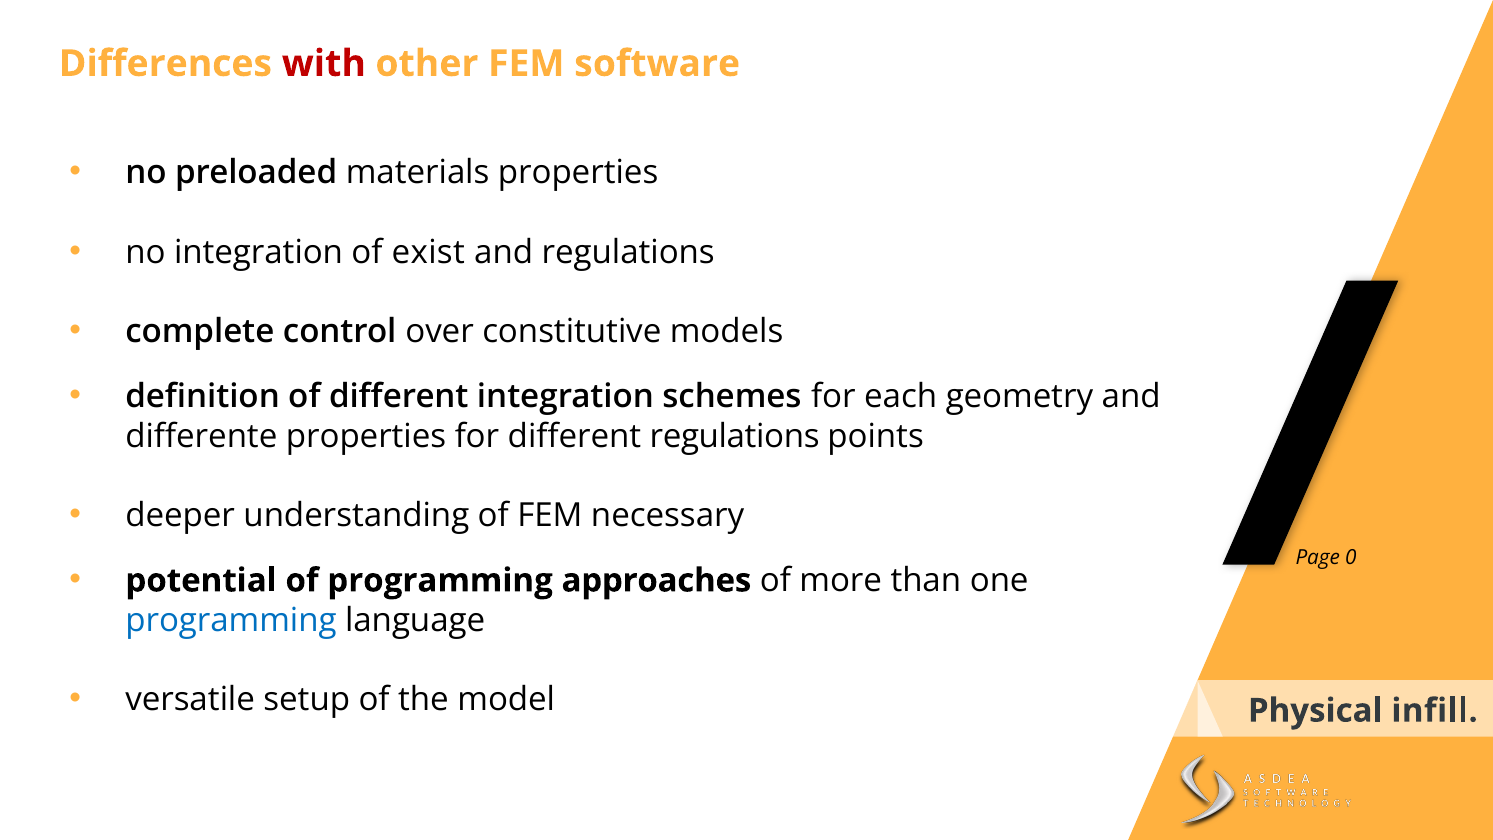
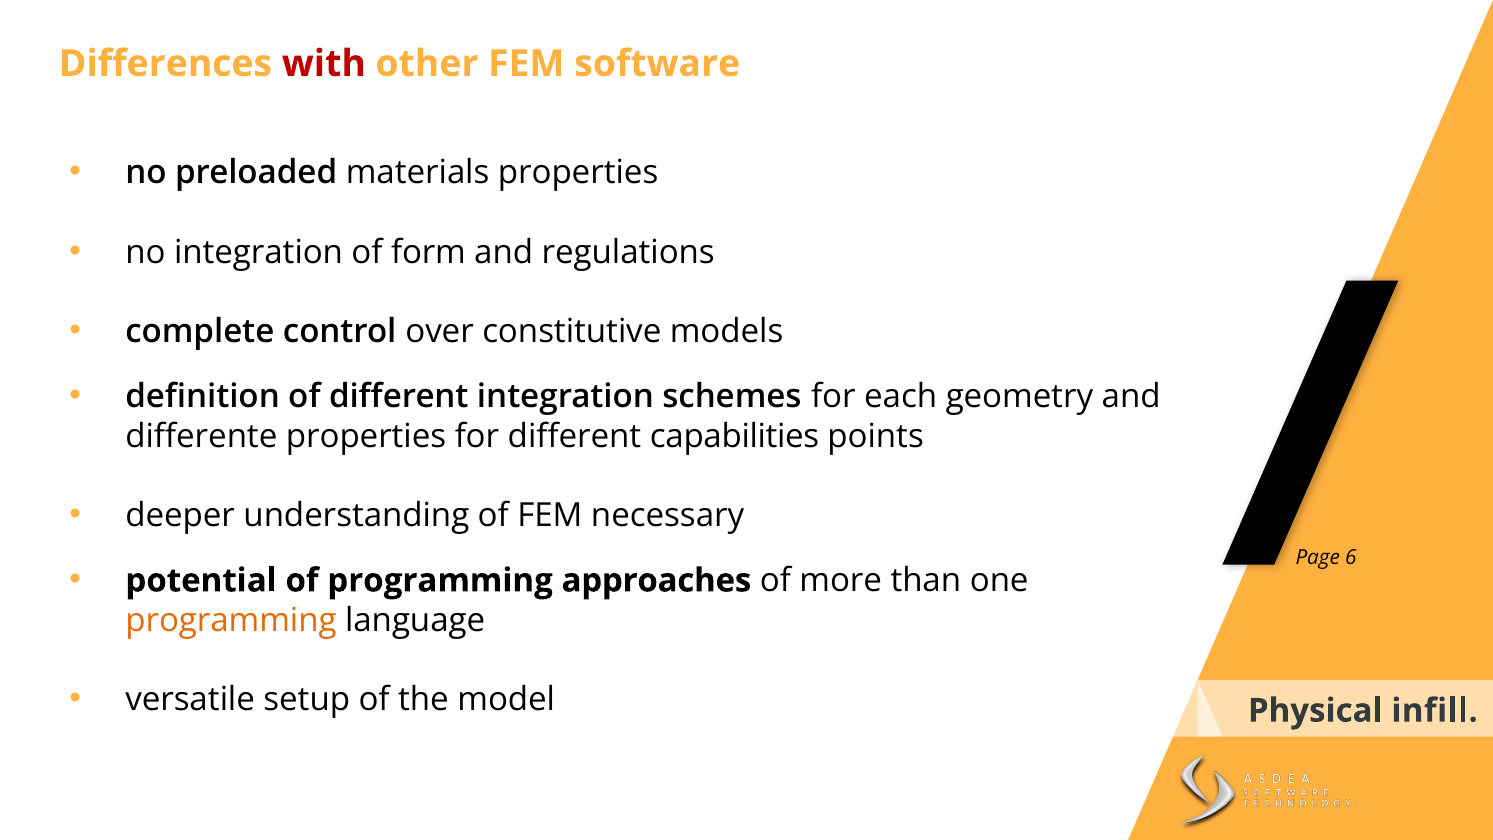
exist: exist -> form (429, 252)
different regulations: regulations -> capabilities (735, 436)
0: 0 -> 6 (1351, 557)
programming colour: blue -> orange (231, 620)
